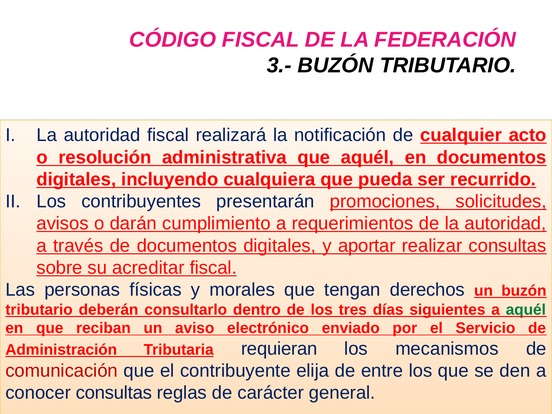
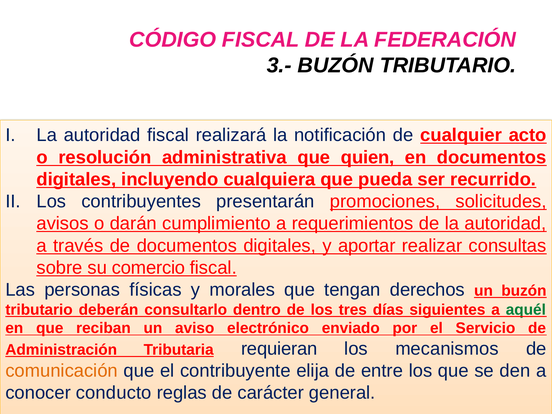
que aquél: aquél -> quien (368, 157)
acreditar: acreditar -> comercio (148, 268)
comunicación colour: red -> orange (62, 371)
conocer consultas: consultas -> conducto (114, 393)
